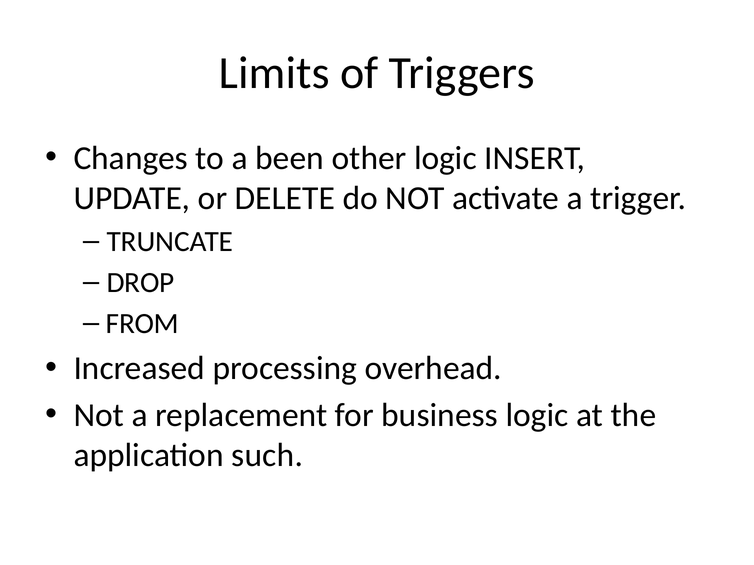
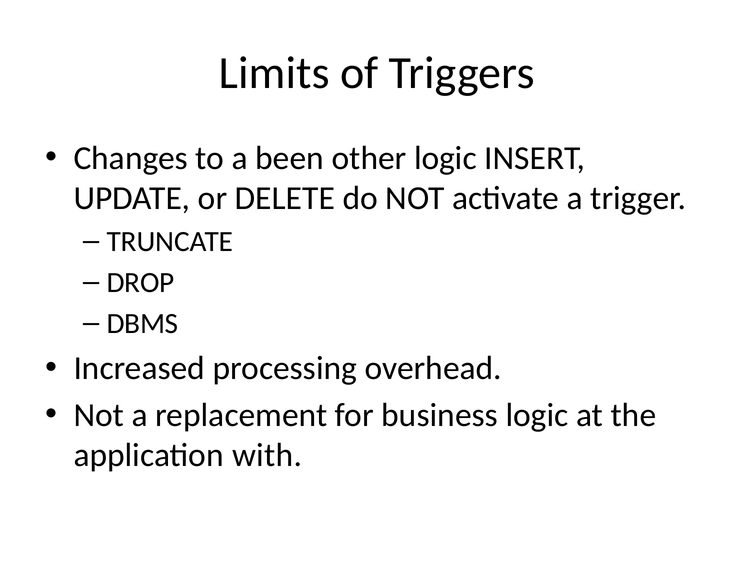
FROM: FROM -> DBMS (142, 324)
such: such -> with (267, 456)
